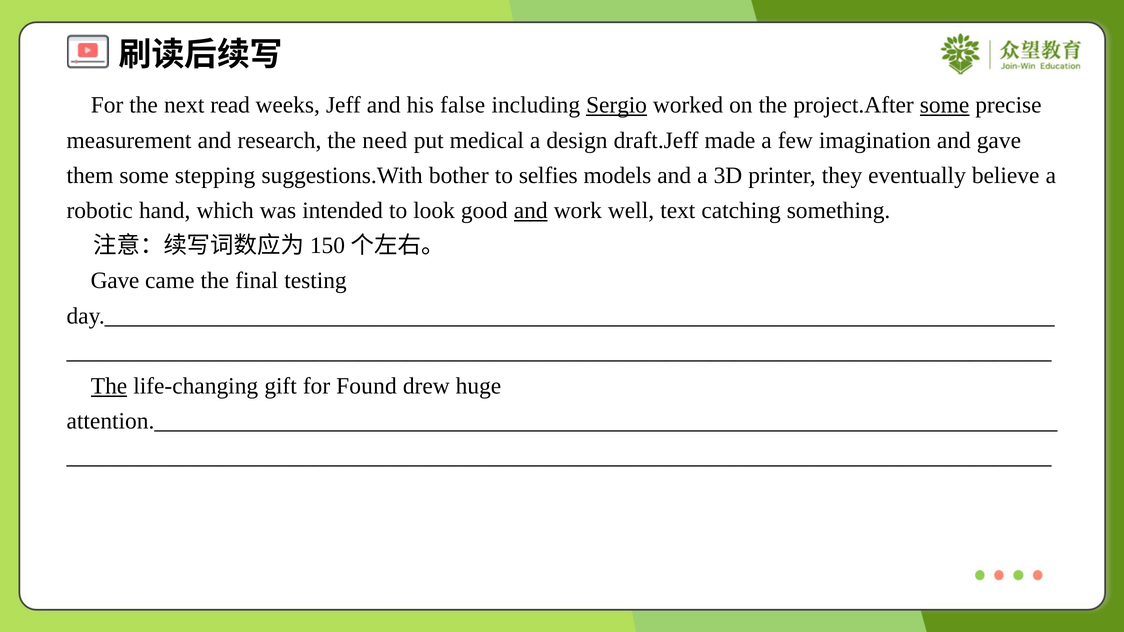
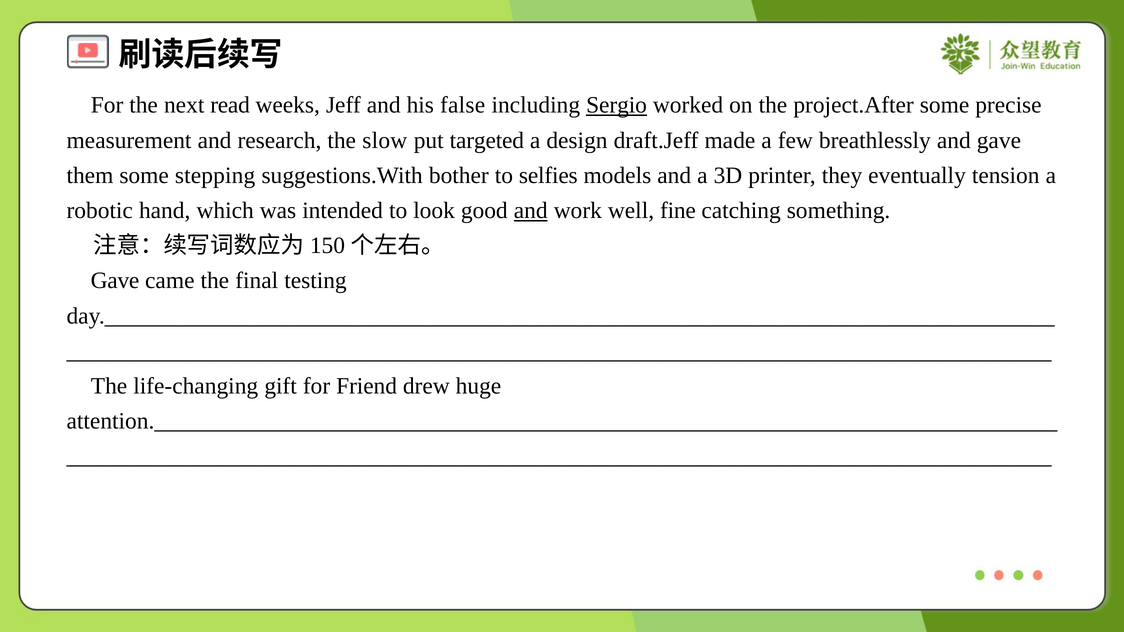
some underline: present -> none (945, 105)
need: need -> slow (385, 140)
medical: medical -> targeted (487, 140)
imagination: imagination -> breathlessly (875, 140)
believe: believe -> tension (1006, 176)
text: text -> fine (678, 211)
The underline: present -> none (109, 386)
Found: Found -> Friend (367, 386)
